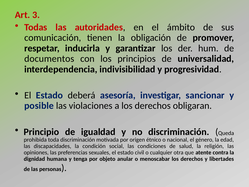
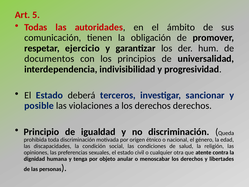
3: 3 -> 5 (36, 15)
inducirla: inducirla -> ejercicio (82, 48)
asesoría: asesoría -> terceros (118, 95)
derechos obligaran: obligaran -> derechos (192, 106)
